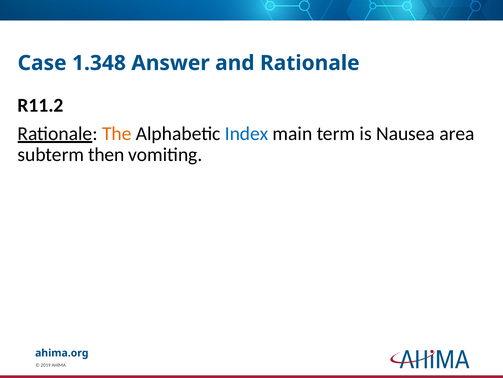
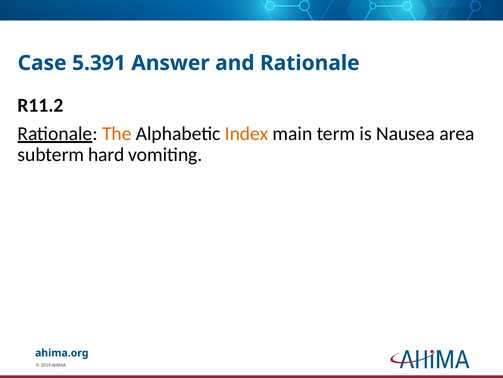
1.348: 1.348 -> 5.391 (99, 63)
Index colour: blue -> orange (247, 133)
then: then -> hard (106, 154)
